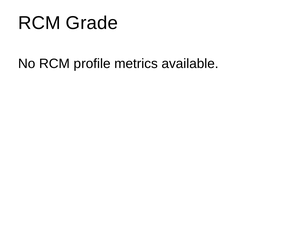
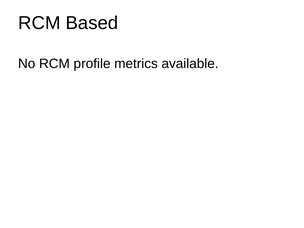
Grade: Grade -> Based (92, 23)
